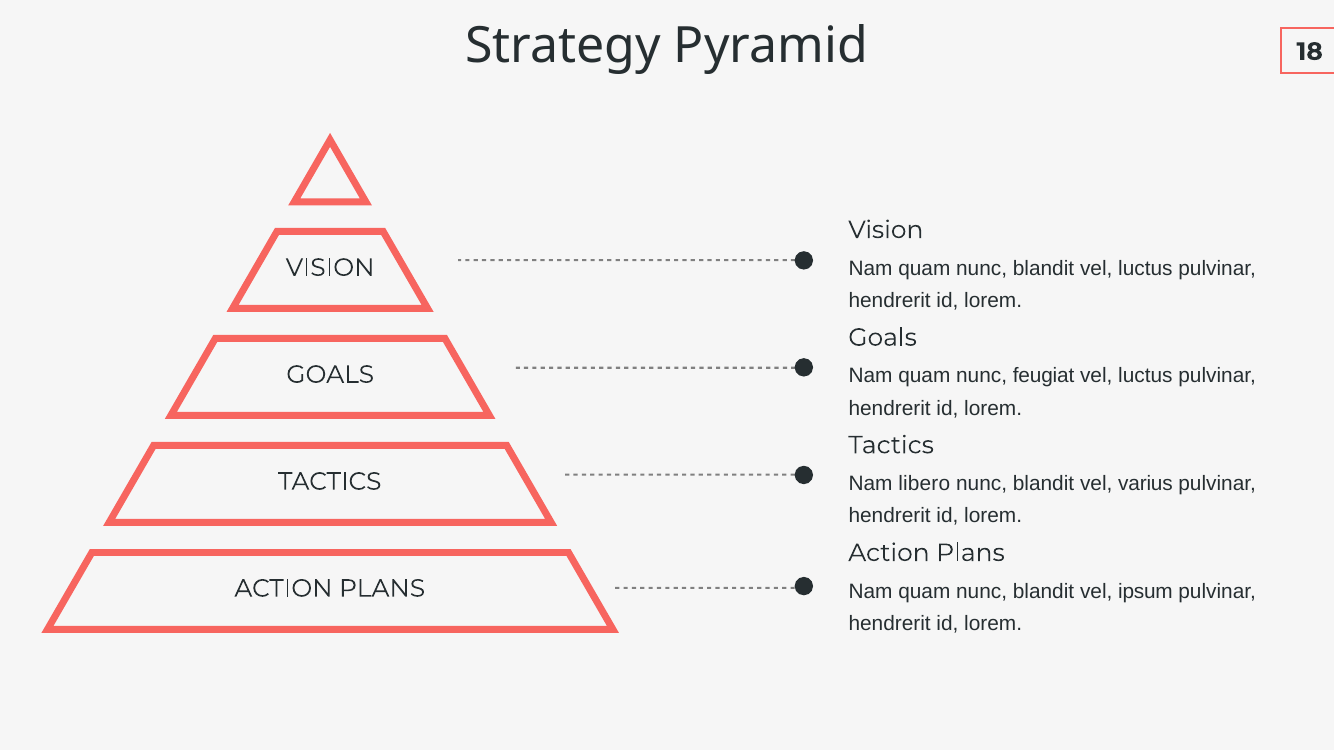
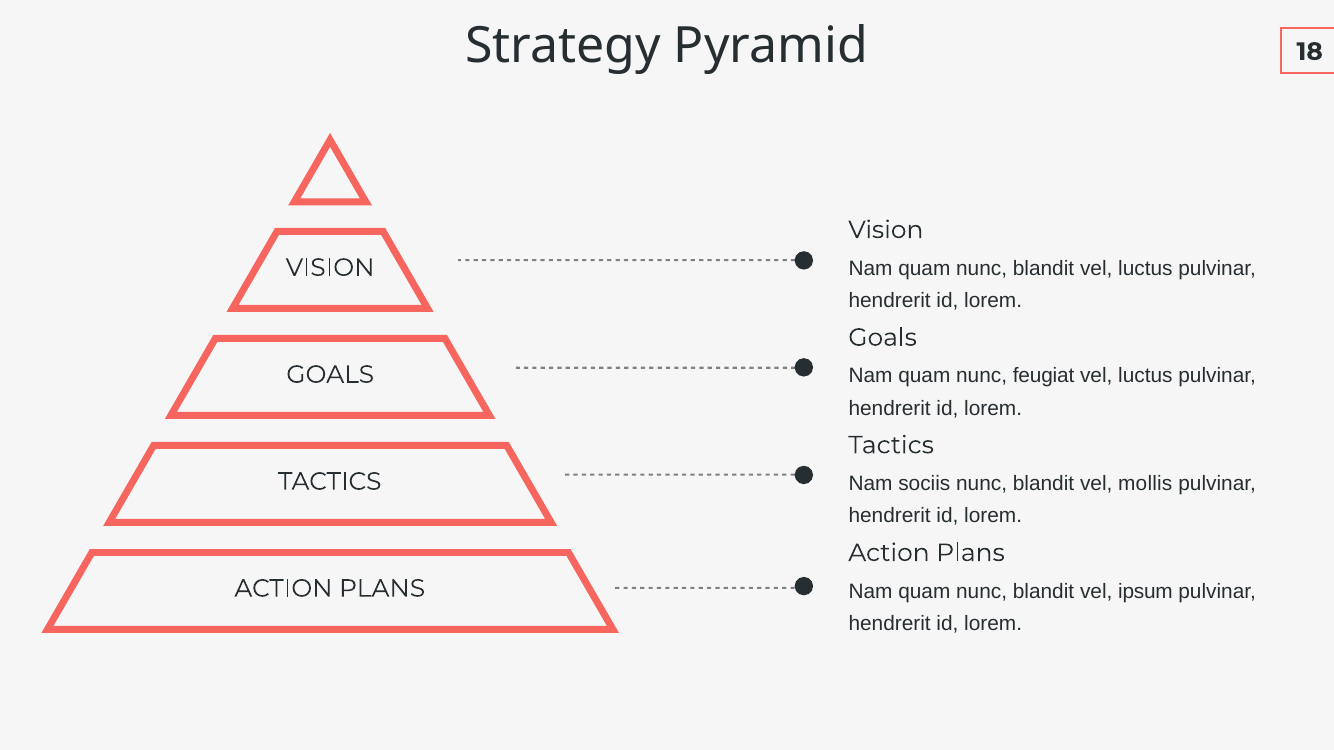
libero: libero -> sociis (924, 484)
varius: varius -> mollis (1145, 484)
